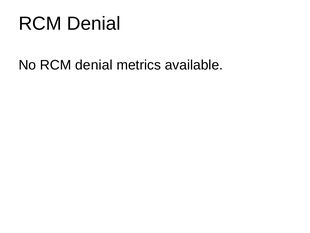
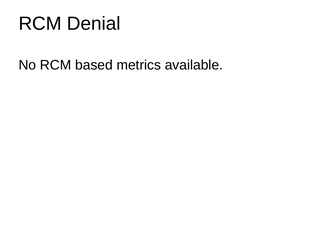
No RCM denial: denial -> based (94, 65)
